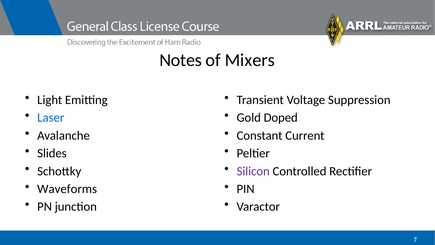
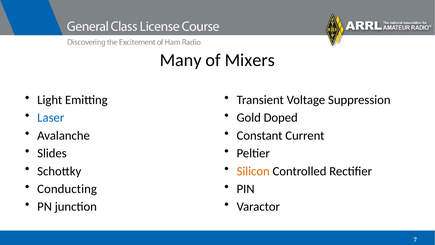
Notes: Notes -> Many (181, 60)
Silicon colour: purple -> orange (253, 171)
Waveforms: Waveforms -> Conducting (67, 189)
